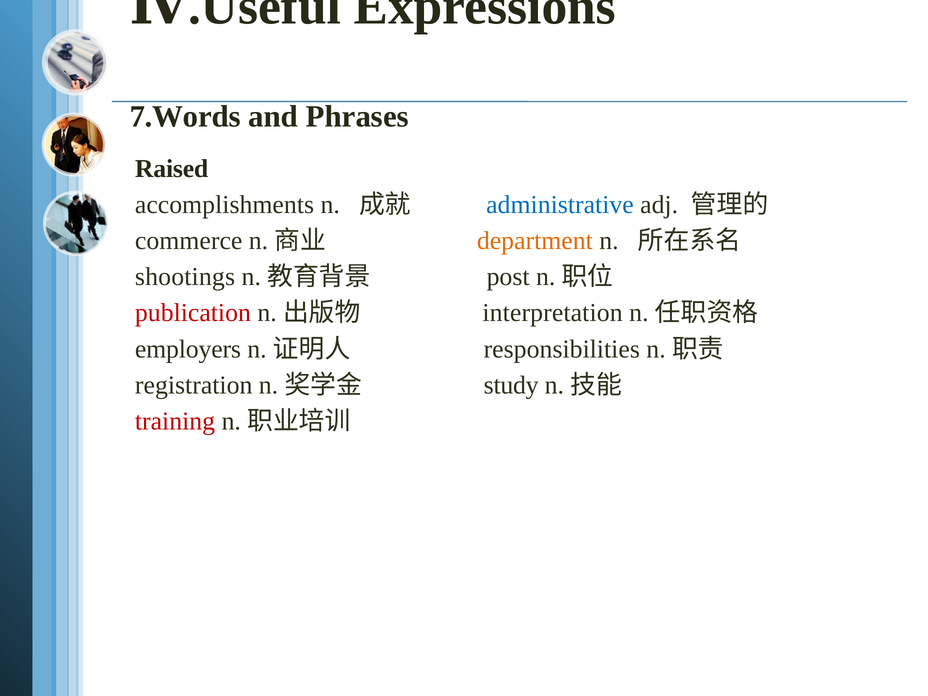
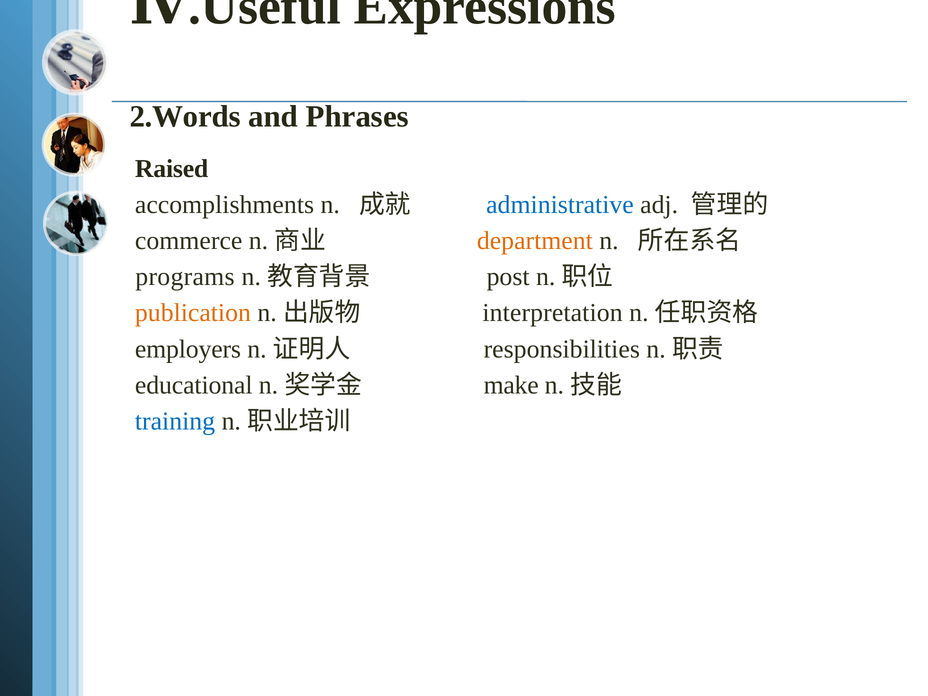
7.Words: 7.Words -> 2.Words (185, 116)
shootings: shootings -> programs (185, 277)
publication colour: red -> orange (193, 313)
registration: registration -> educational (194, 385)
study: study -> make (511, 385)
training colour: red -> blue (175, 421)
